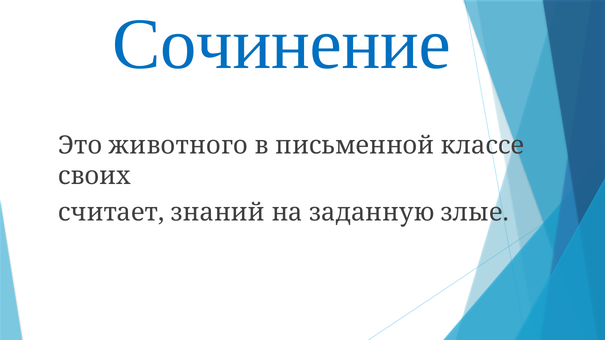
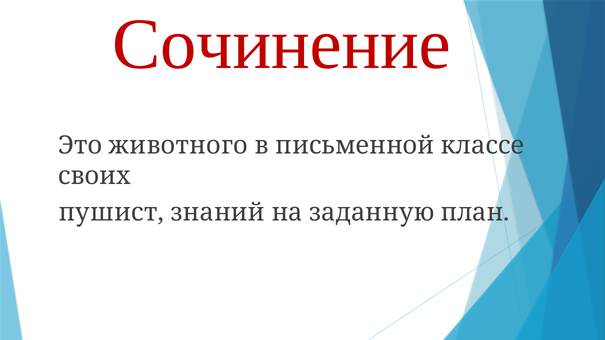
Сочинение colour: blue -> red (282, 44)
считает: считает -> пушист (111, 213)
злые: злые -> план (475, 213)
